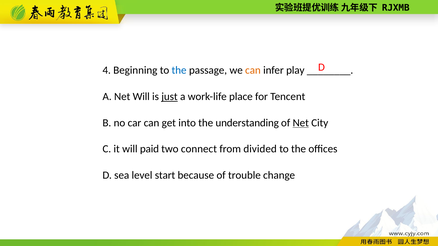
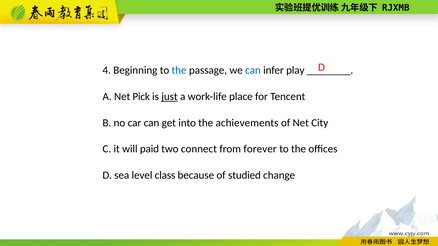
can colour: orange -> blue (253, 70)
Net Will: Will -> Pick (141, 97)
understanding: understanding -> achievements (247, 123)
Net underline: present -> none (301, 123)
divided: divided -> forever (260, 149)
start: start -> class (165, 176)
trouble: trouble -> studied (244, 176)
